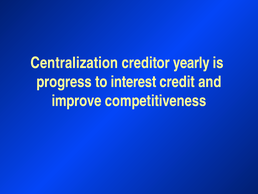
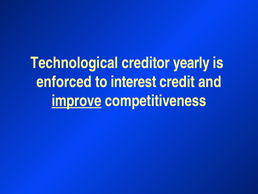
Centralization: Centralization -> Technological (74, 63)
progress: progress -> enforced (64, 82)
improve underline: none -> present (77, 101)
